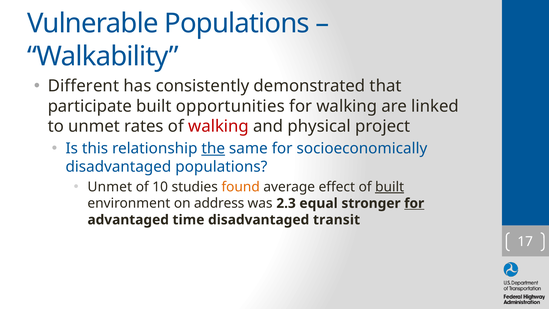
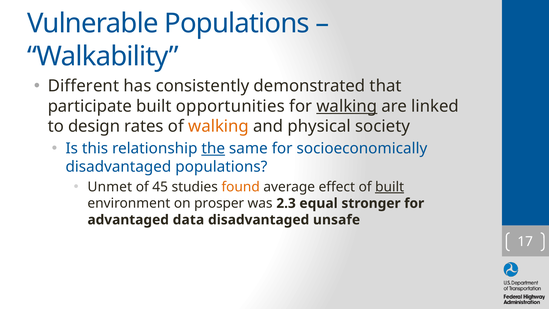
walking underline: none -> present (347, 106)
to unmet: unmet -> design (94, 126)
walking colour: red -> orange (219, 126)
project: project -> society (383, 126)
10: 10 -> 45 (160, 187)
address: address -> prosper (219, 203)
for underline: present -> none (414, 203)
time: time -> data (188, 220)
transit: transit -> unsafe (337, 220)
